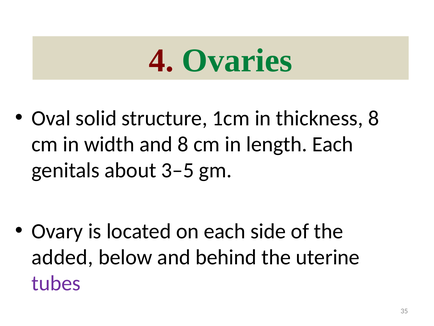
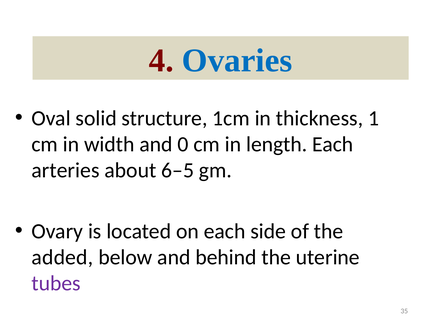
Ovaries colour: green -> blue (237, 61)
thickness 8: 8 -> 1 (374, 118)
and 8: 8 -> 0 (183, 144)
genitals: genitals -> arteries (66, 170)
3–5: 3–5 -> 6–5 (178, 170)
